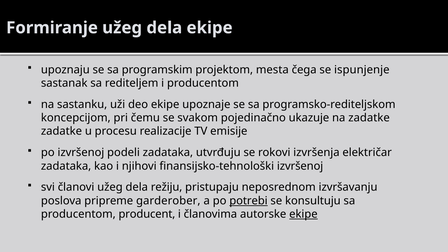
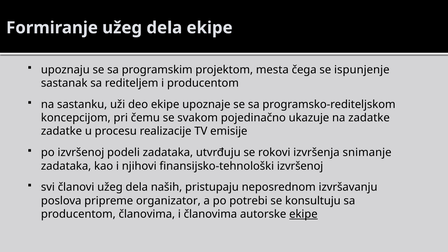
električar: električar -> snimanje (367, 153)
režiju: režiju -> naših (167, 187)
garderober: garderober -> organizator (168, 201)
potrebi underline: present -> none (248, 201)
producentom producent: producent -> članovima (147, 214)
